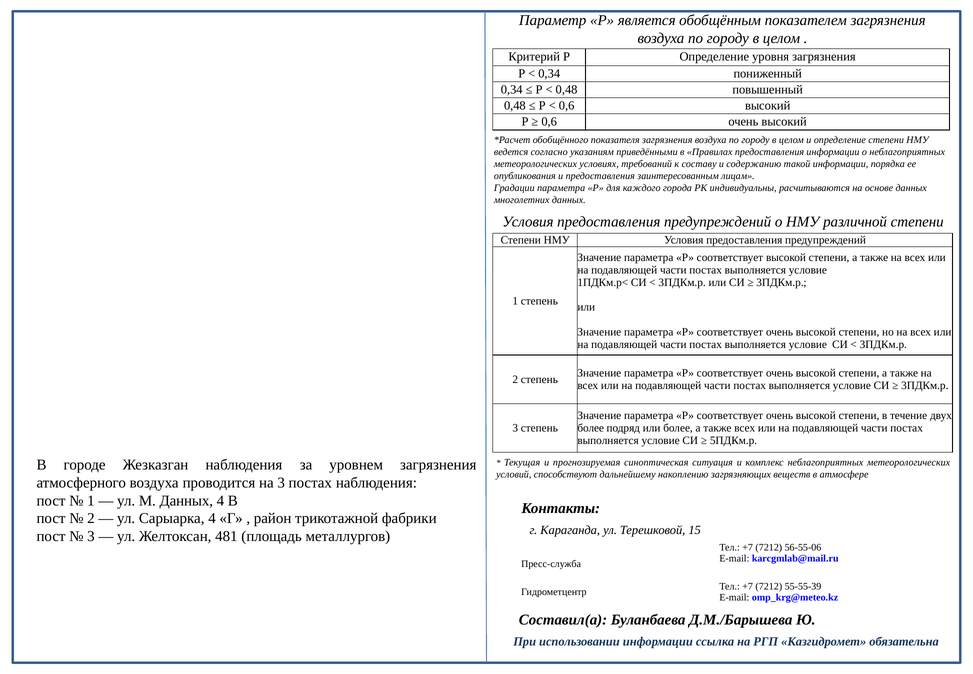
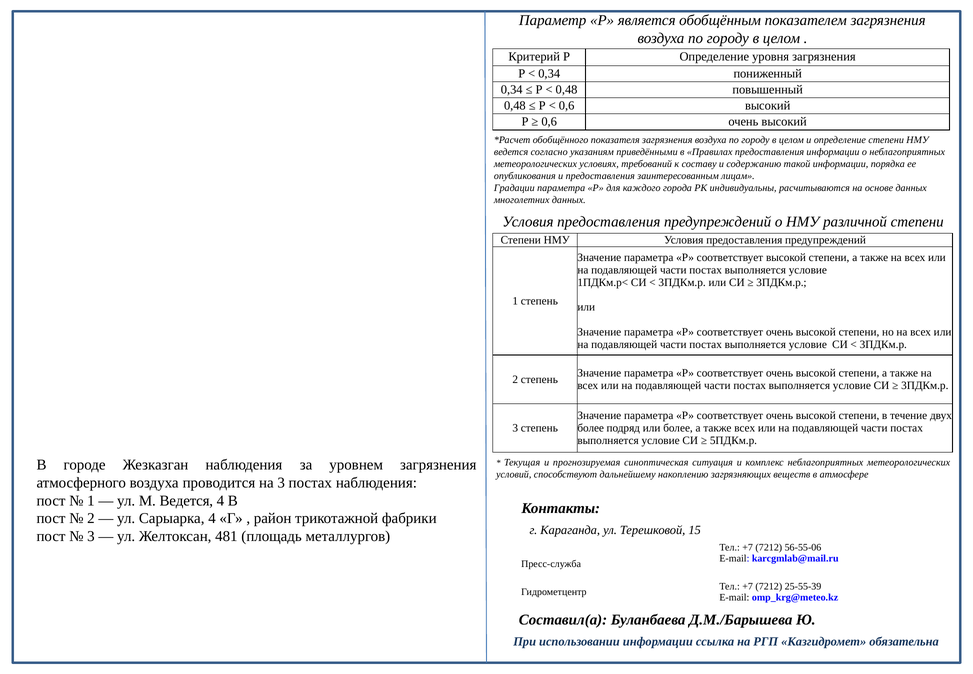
М Данных: Данных -> Ведется (186, 500)
55-55-39: 55-55-39 -> 25-55-39 (803, 586)
